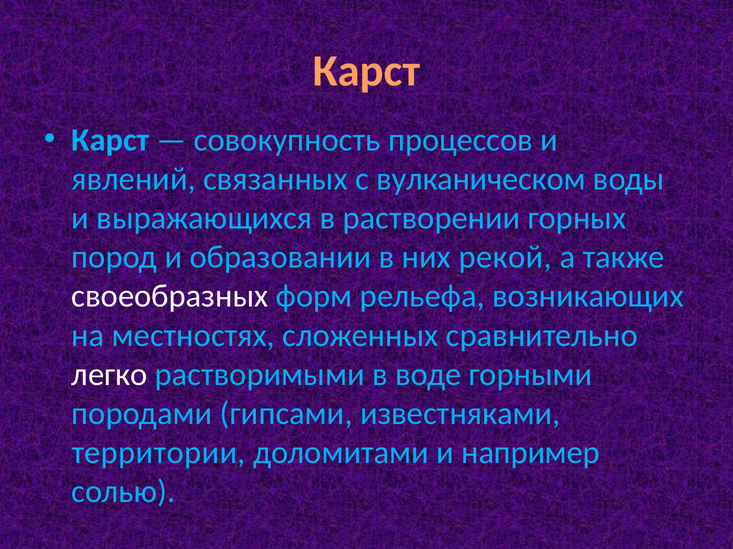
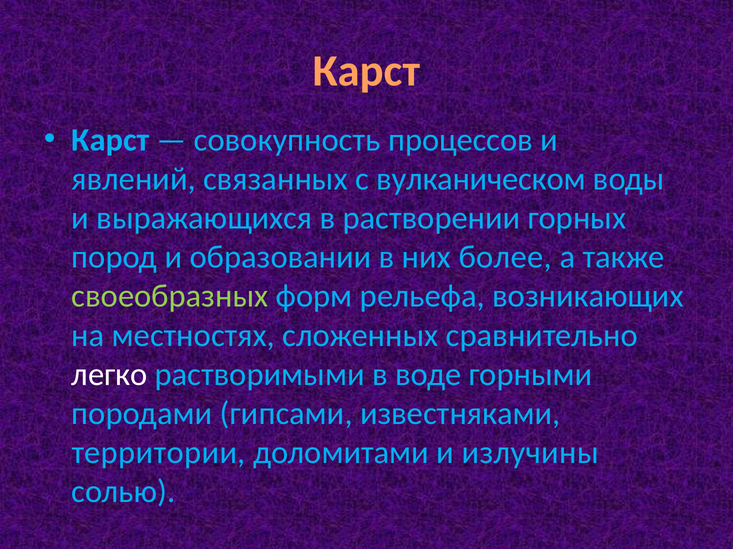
рекой: рекой -> более (505, 257)
своеобразных colour: white -> light green (170, 297)
например: например -> излучины (530, 453)
